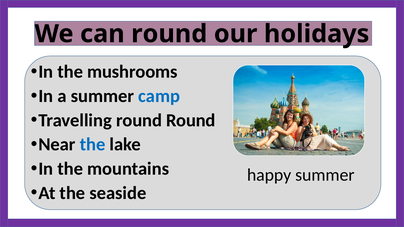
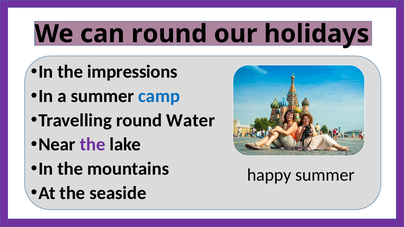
mushrooms: mushrooms -> impressions (132, 72)
round Round: Round -> Water (191, 120)
the colour: blue -> purple (93, 145)
